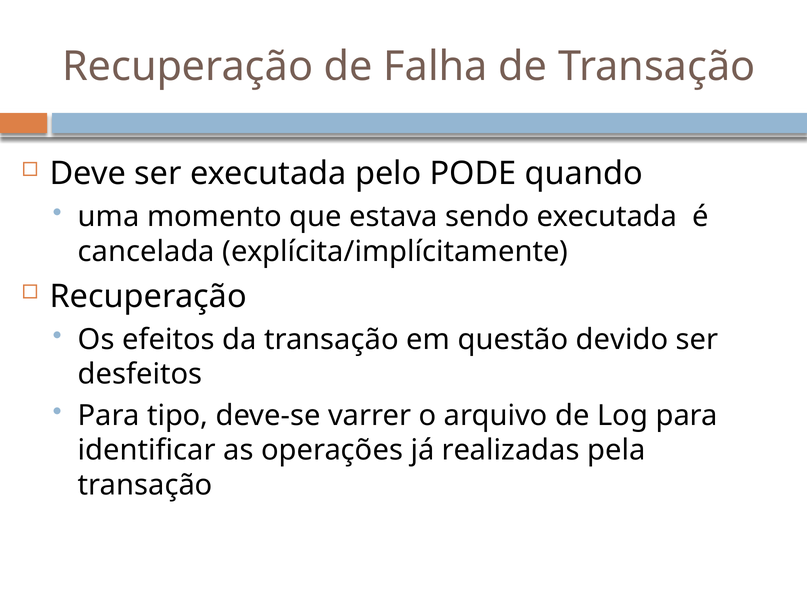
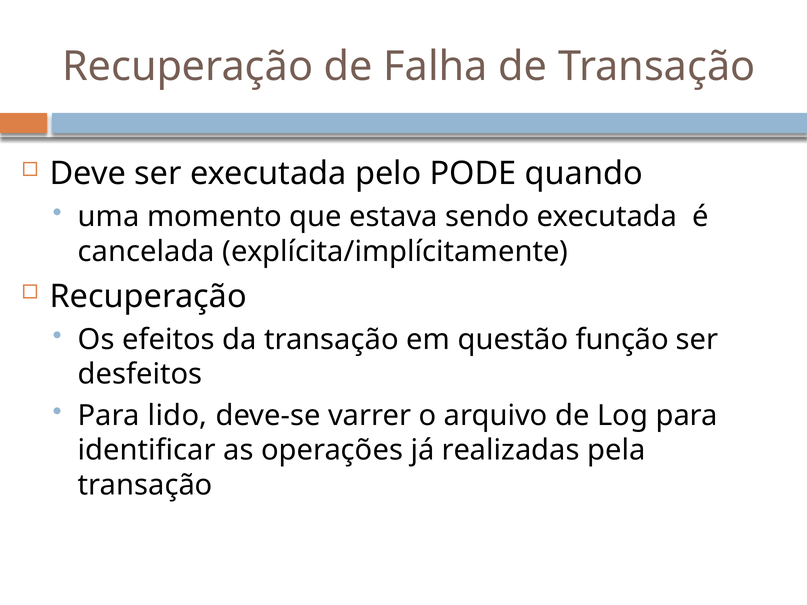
devido: devido -> função (622, 340)
tipo: tipo -> lido (177, 416)
